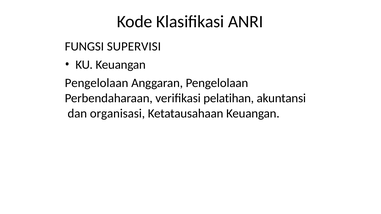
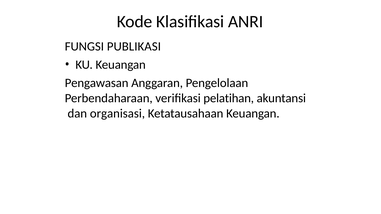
SUPERVISI: SUPERVISI -> PUBLIKASI (134, 47)
Pengelolaan: Pengelolaan -> Pengawasan (97, 83)
